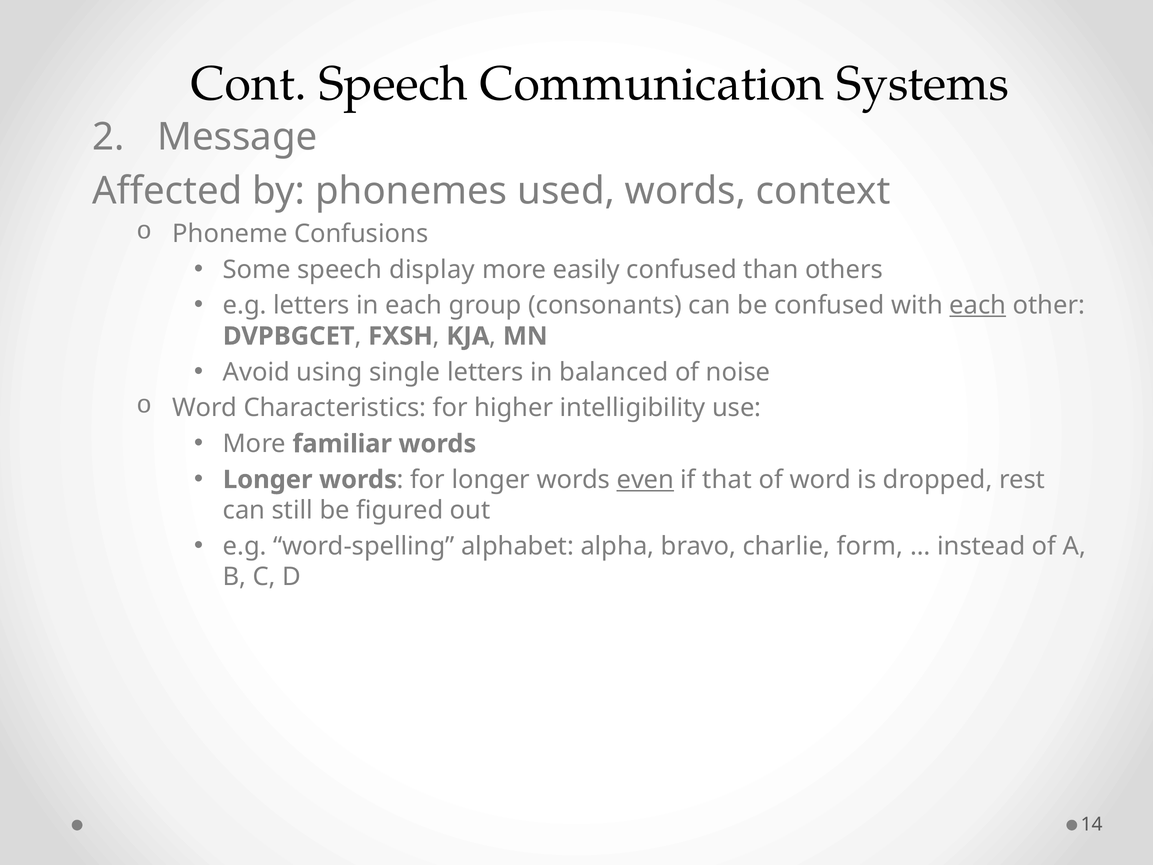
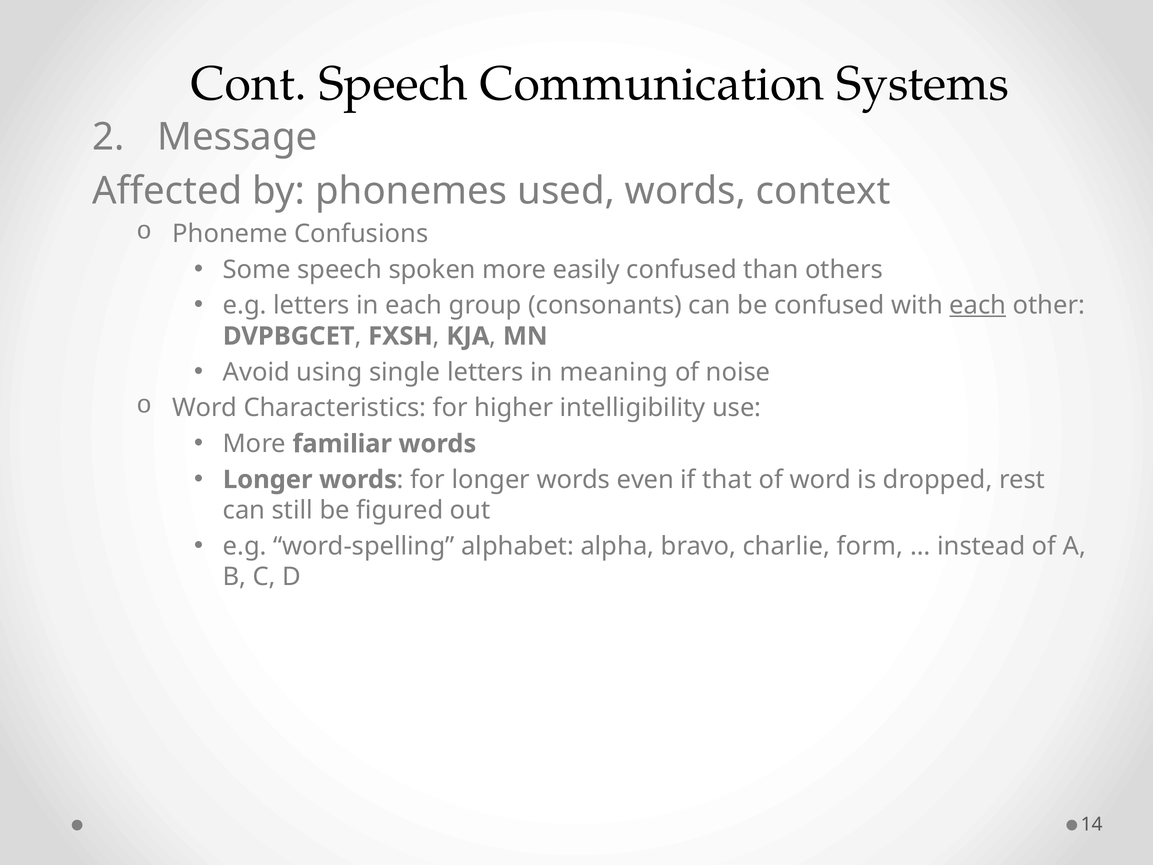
display: display -> spoken (432, 269)
balanced: balanced -> meaning (614, 372)
even underline: present -> none (645, 480)
